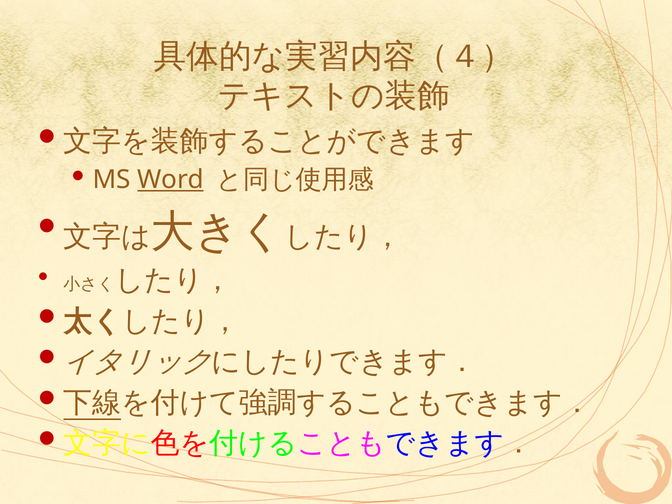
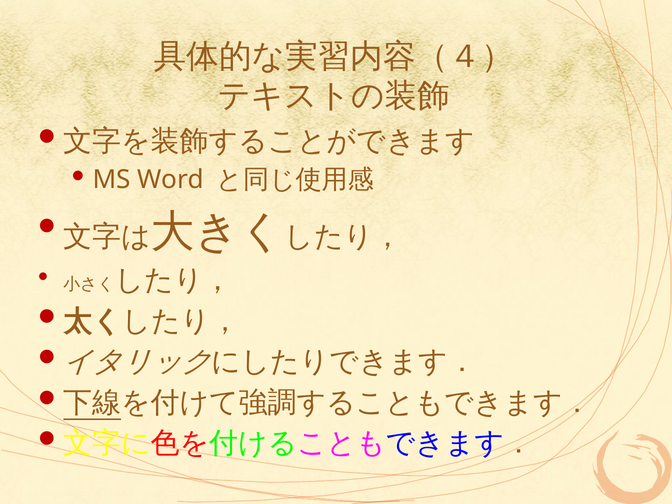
Word underline: present -> none (171, 179)
